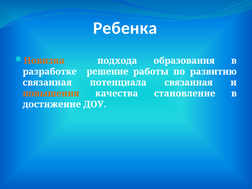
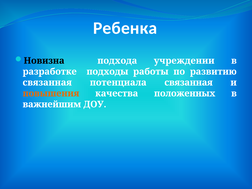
Новизна colour: orange -> black (44, 61)
образования: образования -> учреждении (184, 61)
решение: решение -> подходы (107, 72)
становление: становление -> положенных (185, 93)
достижение: достижение -> важнейшим (52, 104)
